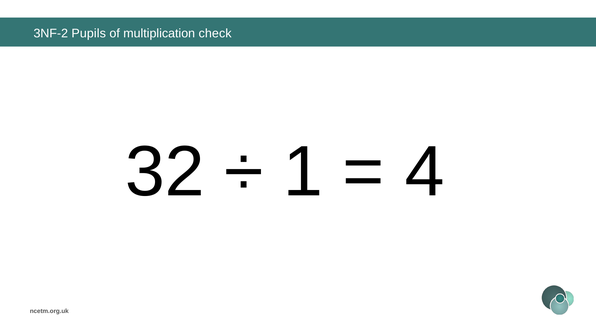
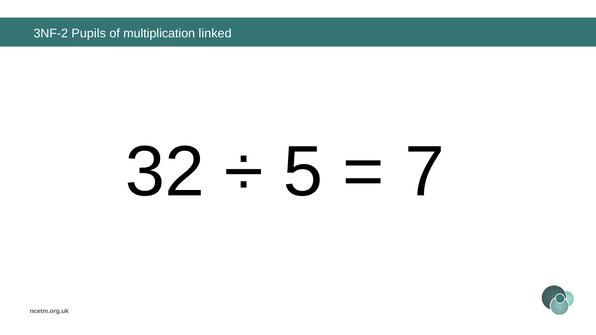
check: check -> linked (215, 33)
1: 1 -> 5 (303, 172)
4: 4 -> 7 (425, 172)
